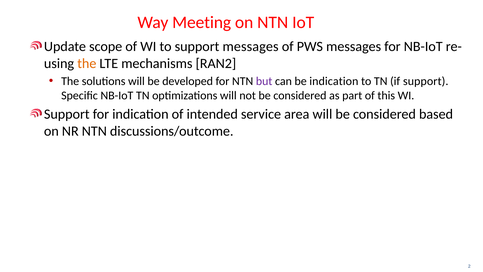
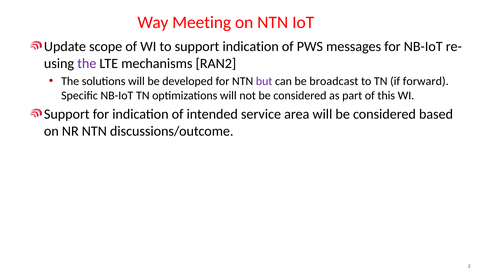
support messages: messages -> indication (251, 46)
the colour: orange -> purple (87, 63)
be indication: indication -> broadcast (334, 81)
if support: support -> forward (426, 81)
